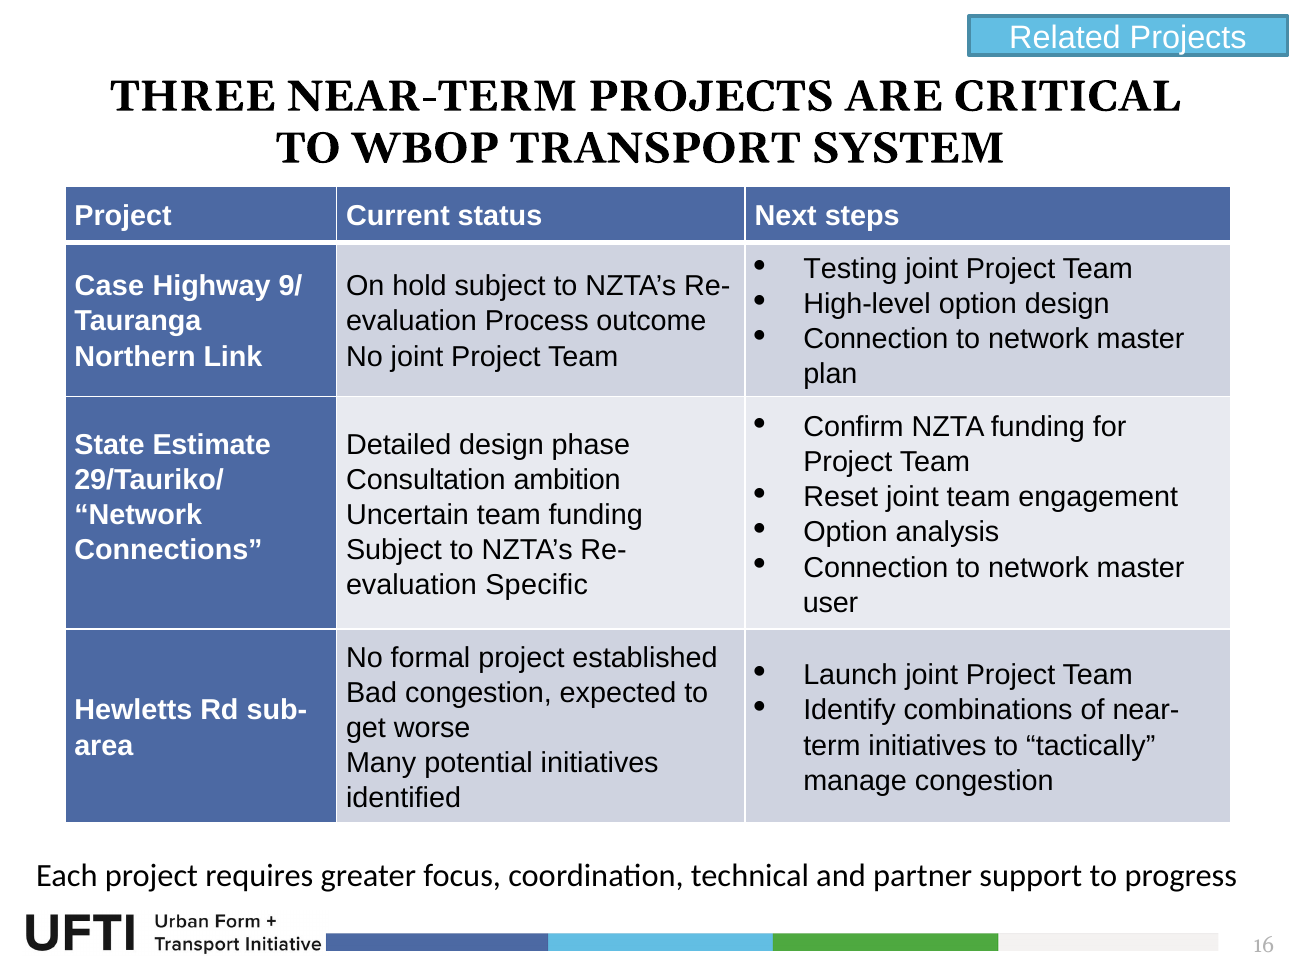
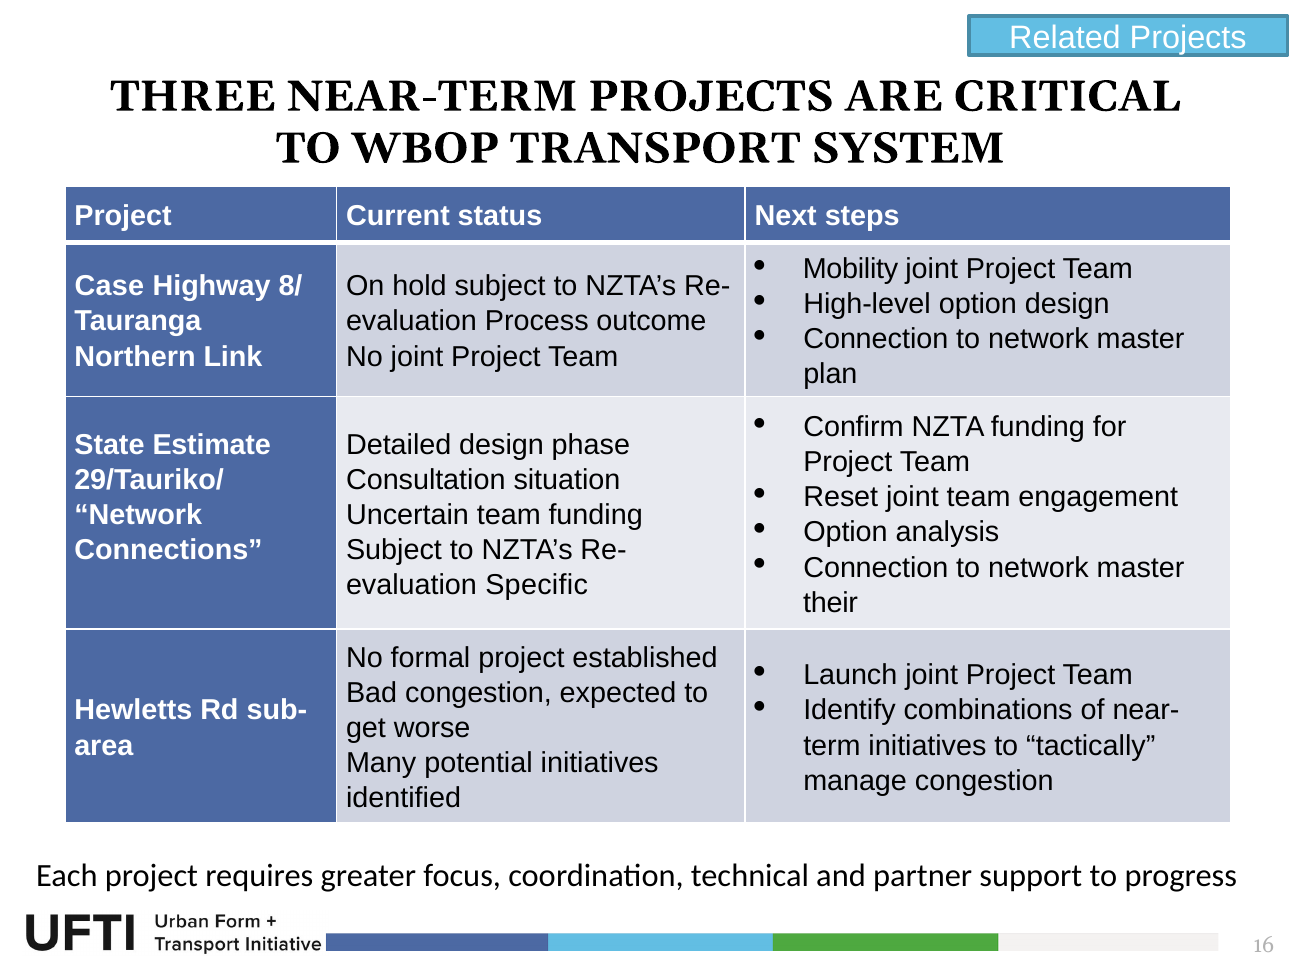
Testing: Testing -> Mobility (850, 269)
9/: 9/ -> 8/ (290, 286)
ambition: ambition -> situation (567, 480)
user: user -> their (831, 603)
